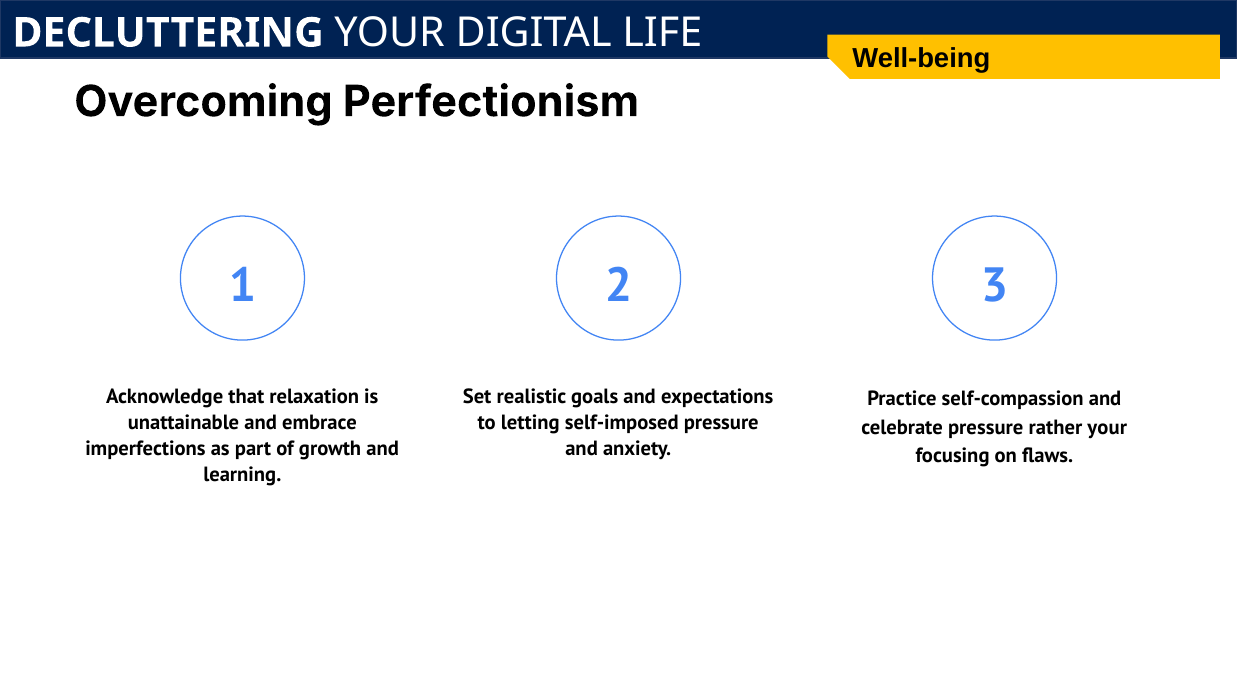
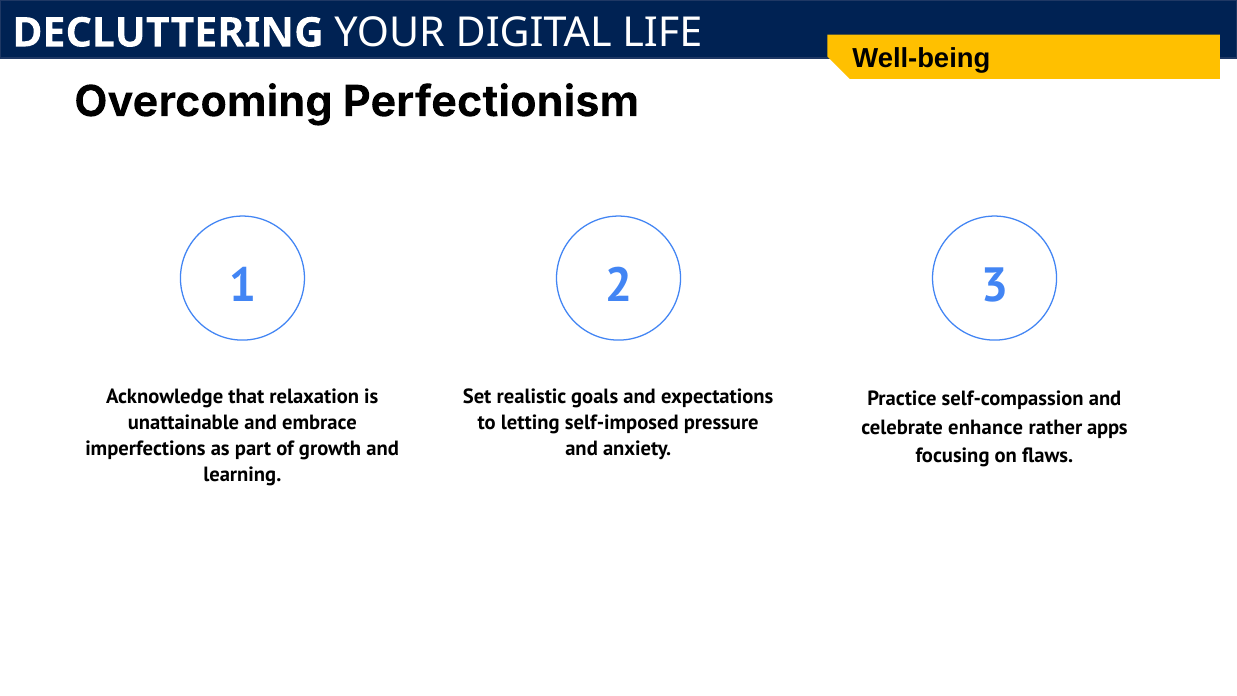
celebrate pressure: pressure -> enhance (986, 427)
rather your: your -> apps (1107, 427)
